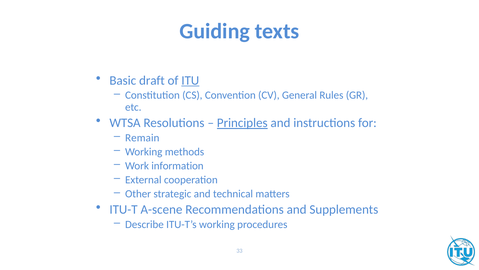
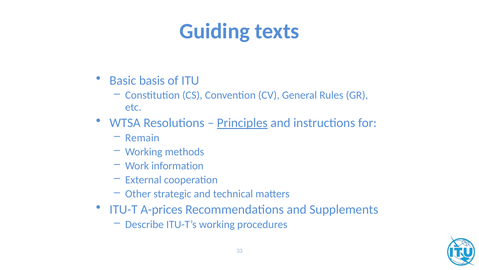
draft: draft -> basis (152, 80)
ITU underline: present -> none (190, 80)
A-scene: A-scene -> A-prices (162, 209)
